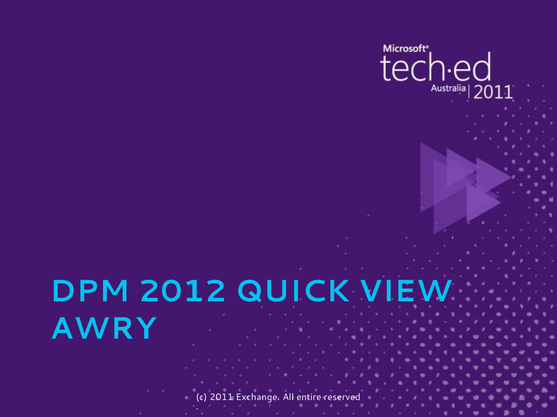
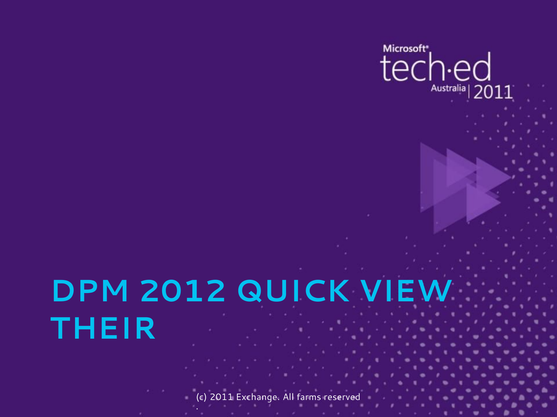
AWRY: AWRY -> THEIR (103, 329)
entire: entire -> farms (309, 398)
